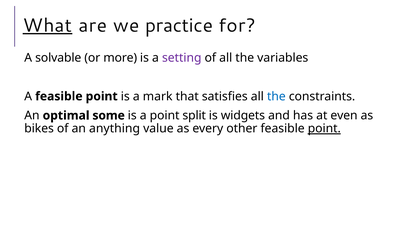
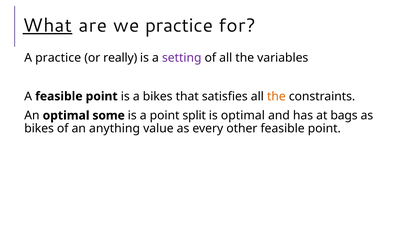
A solvable: solvable -> practice (58, 58)
more: more -> really (120, 58)
a mark: mark -> bikes (158, 96)
the colour: blue -> orange (276, 96)
is widgets: widgets -> optimal (243, 116)
even: even -> bags (344, 116)
point underline: present -> none (324, 129)
